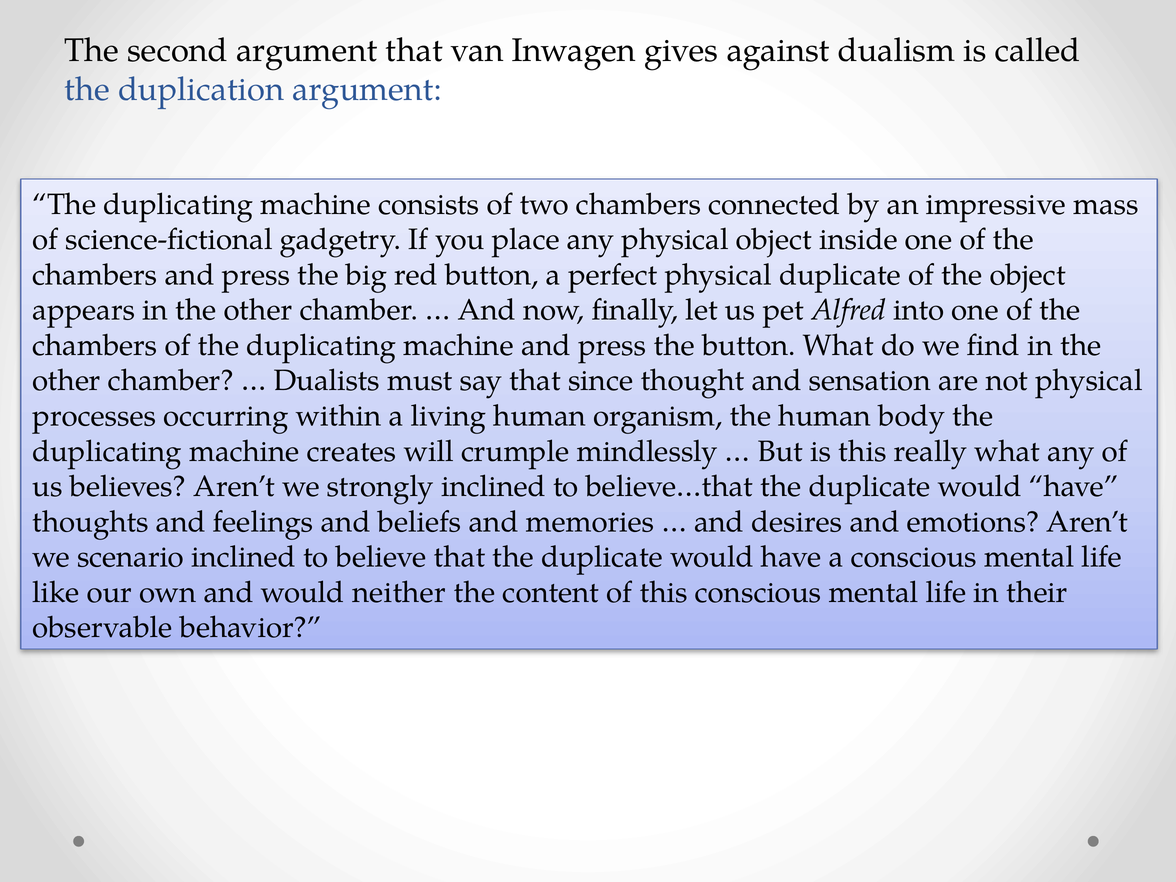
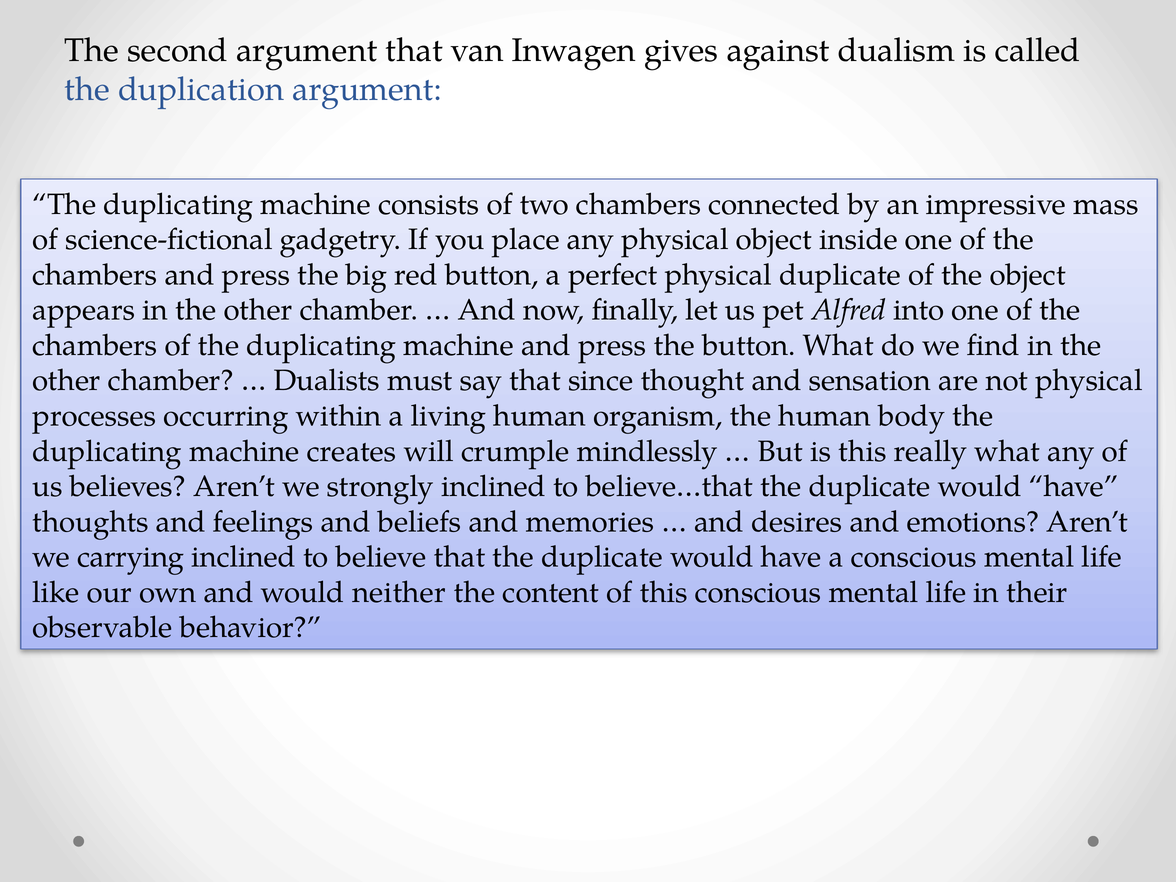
scenario: scenario -> carrying (131, 557)
